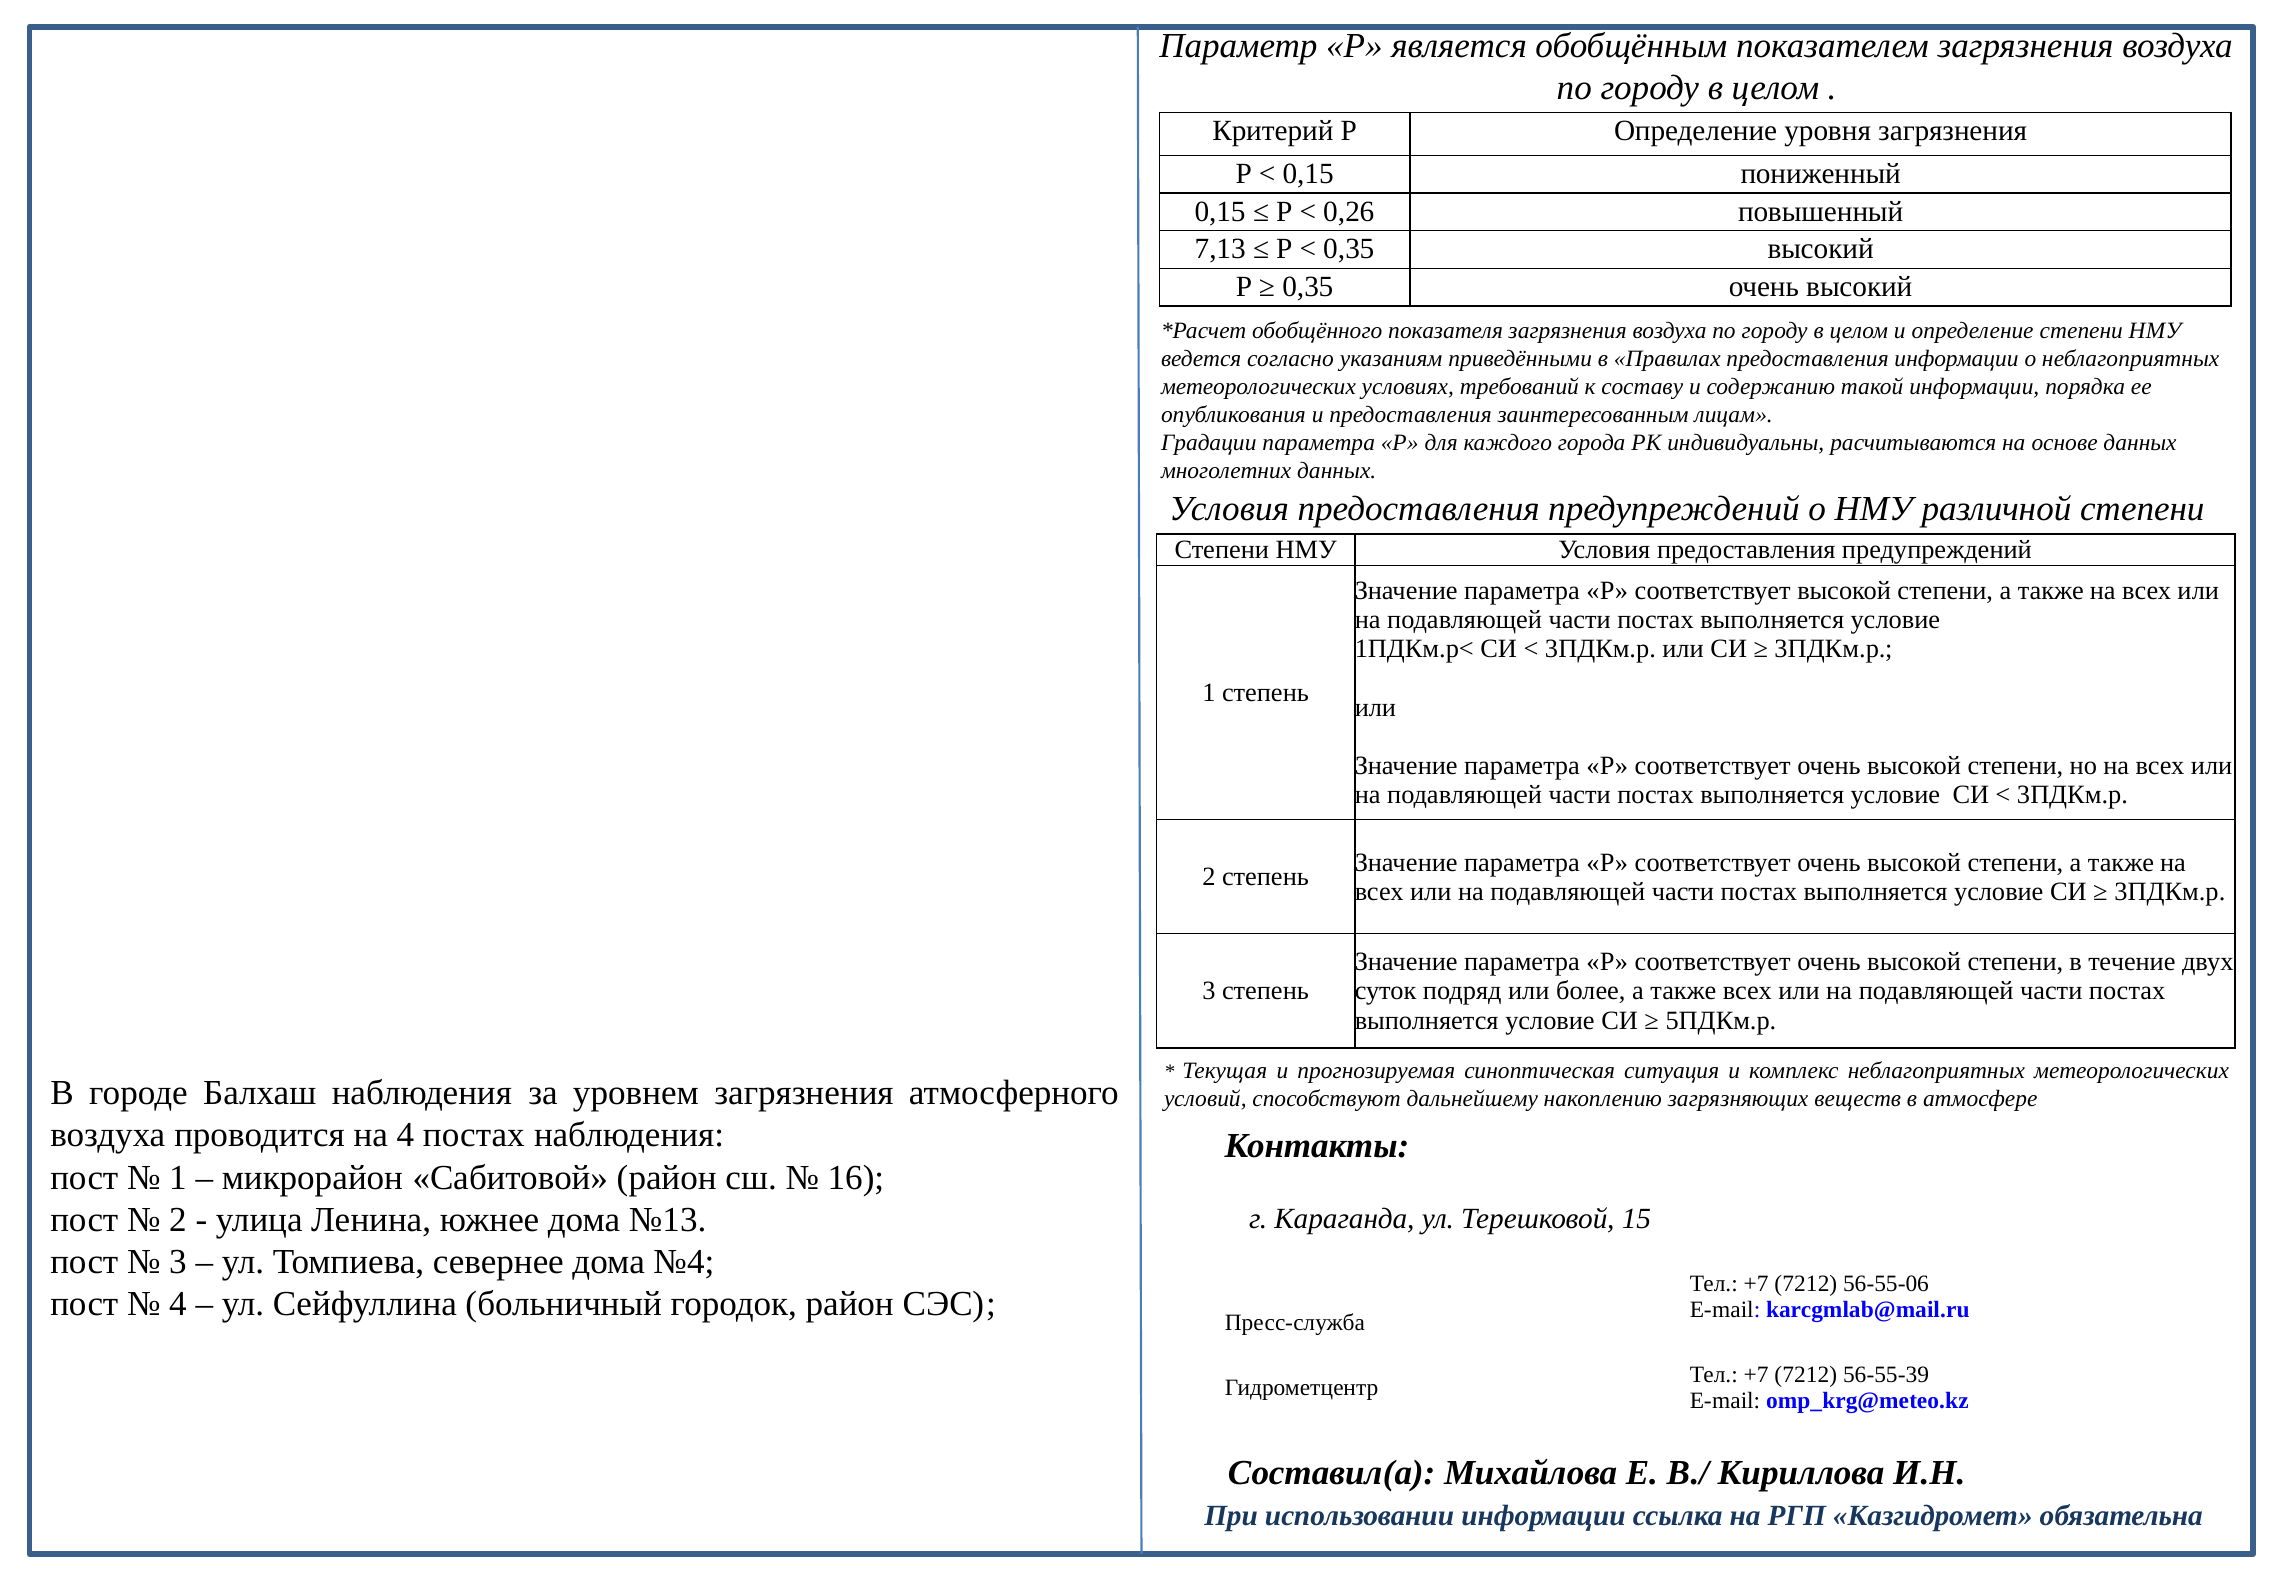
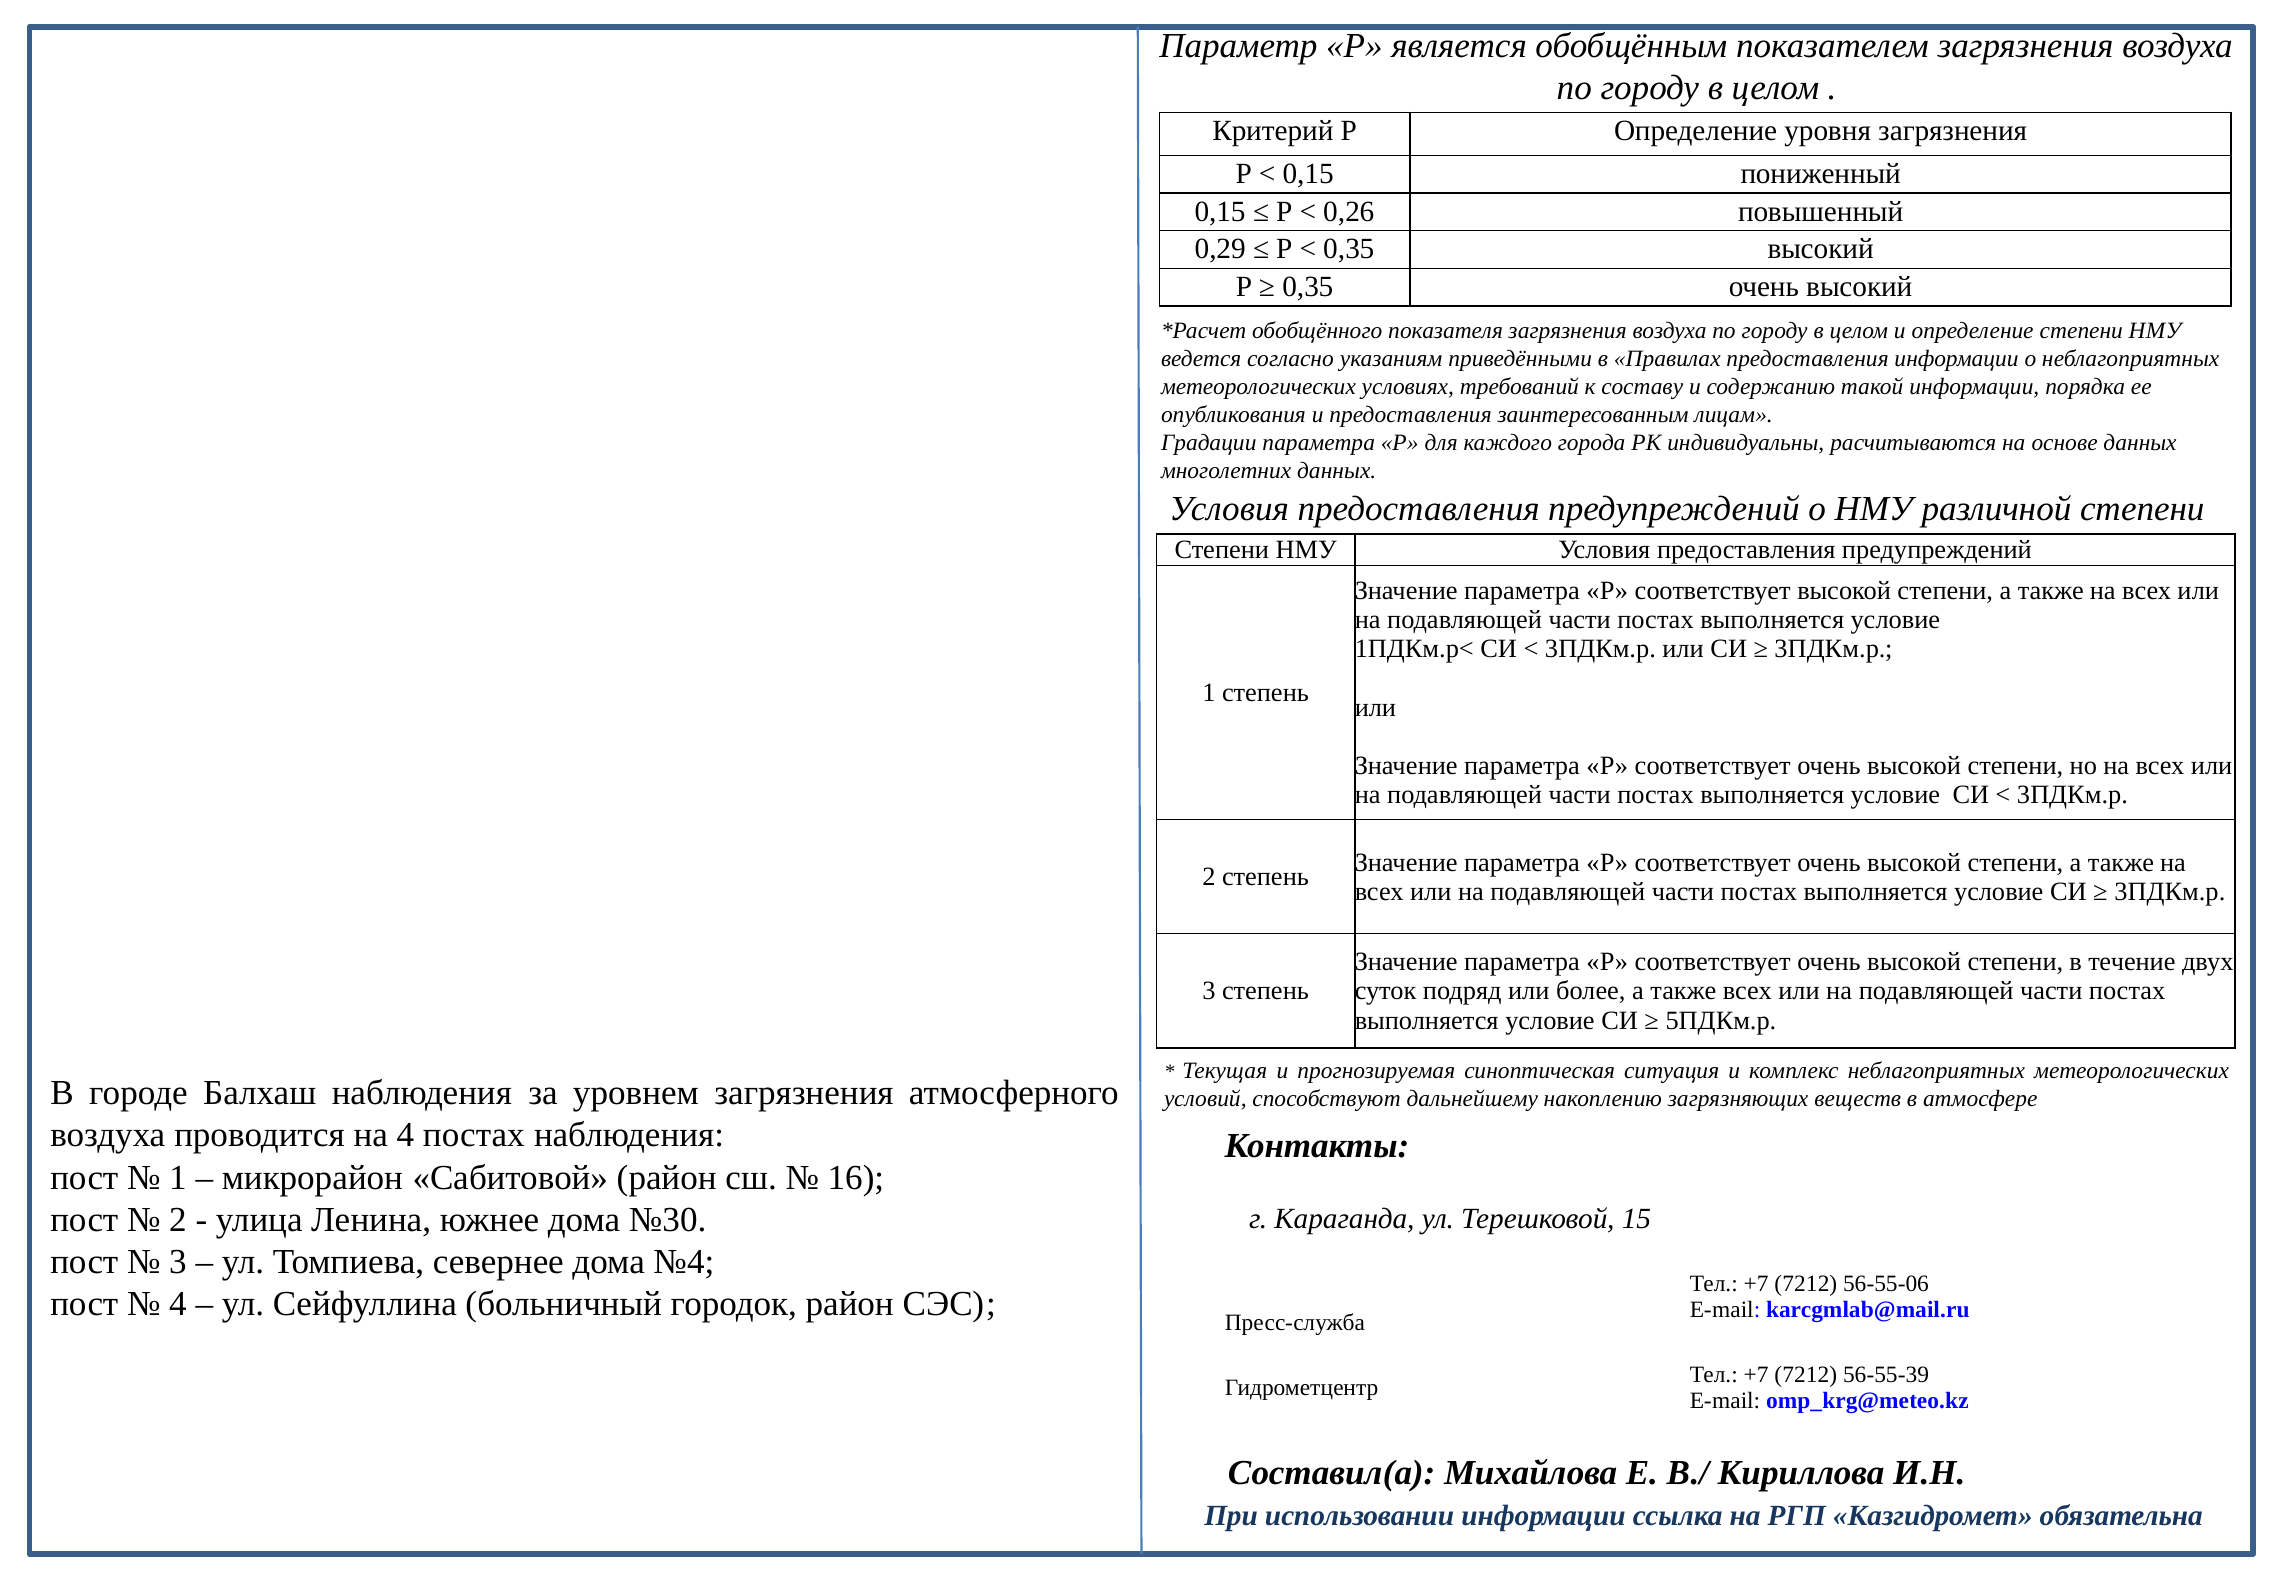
7,13: 7,13 -> 0,29 (1220, 249)
№13: №13 -> №30 (668, 1219)
